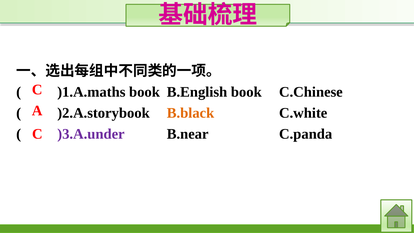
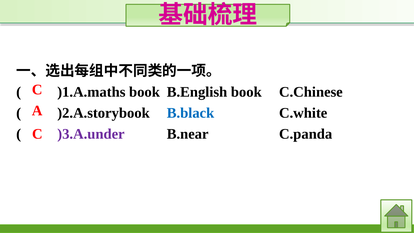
B.black colour: orange -> blue (191, 113)
